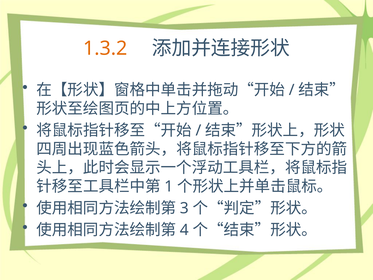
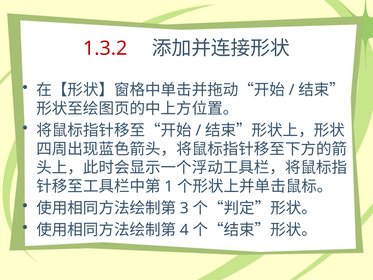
1.3.2 colour: orange -> red (105, 48)
